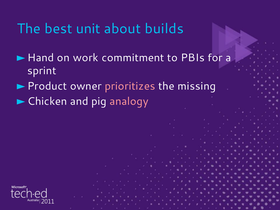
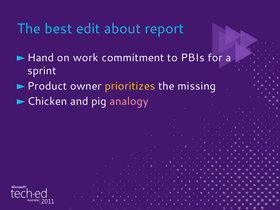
unit: unit -> edit (88, 29)
builds: builds -> report (164, 29)
prioritizes colour: pink -> yellow (130, 86)
